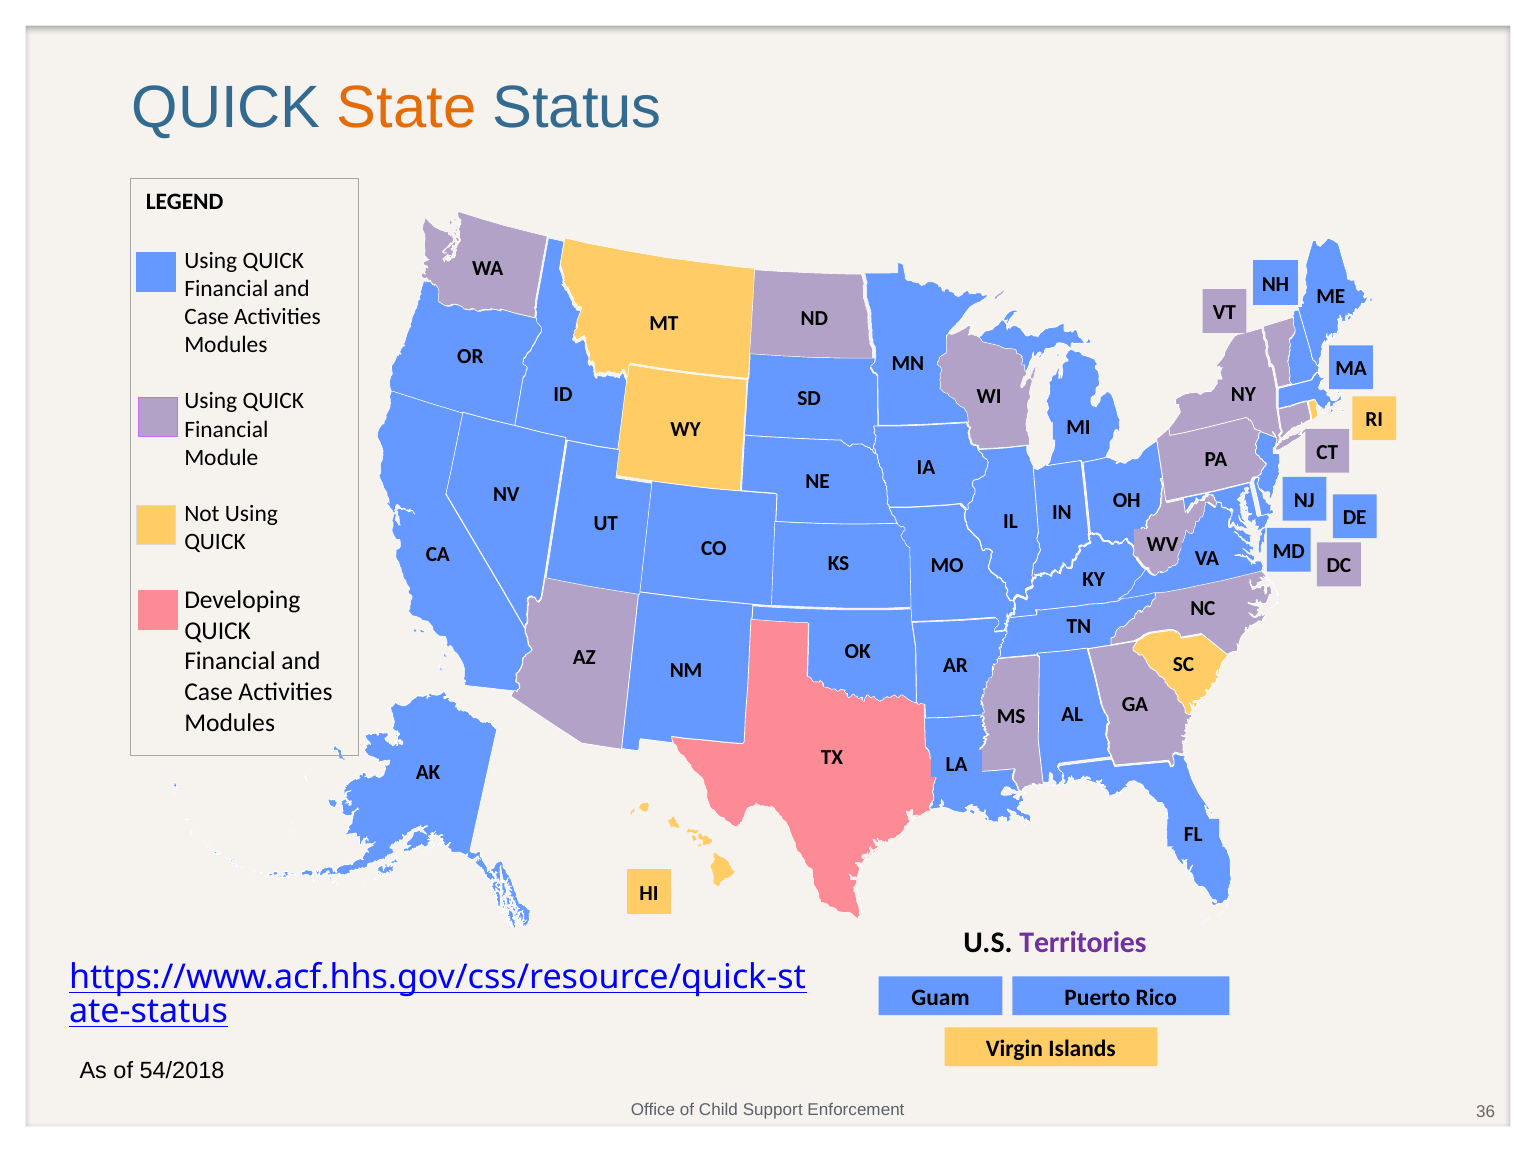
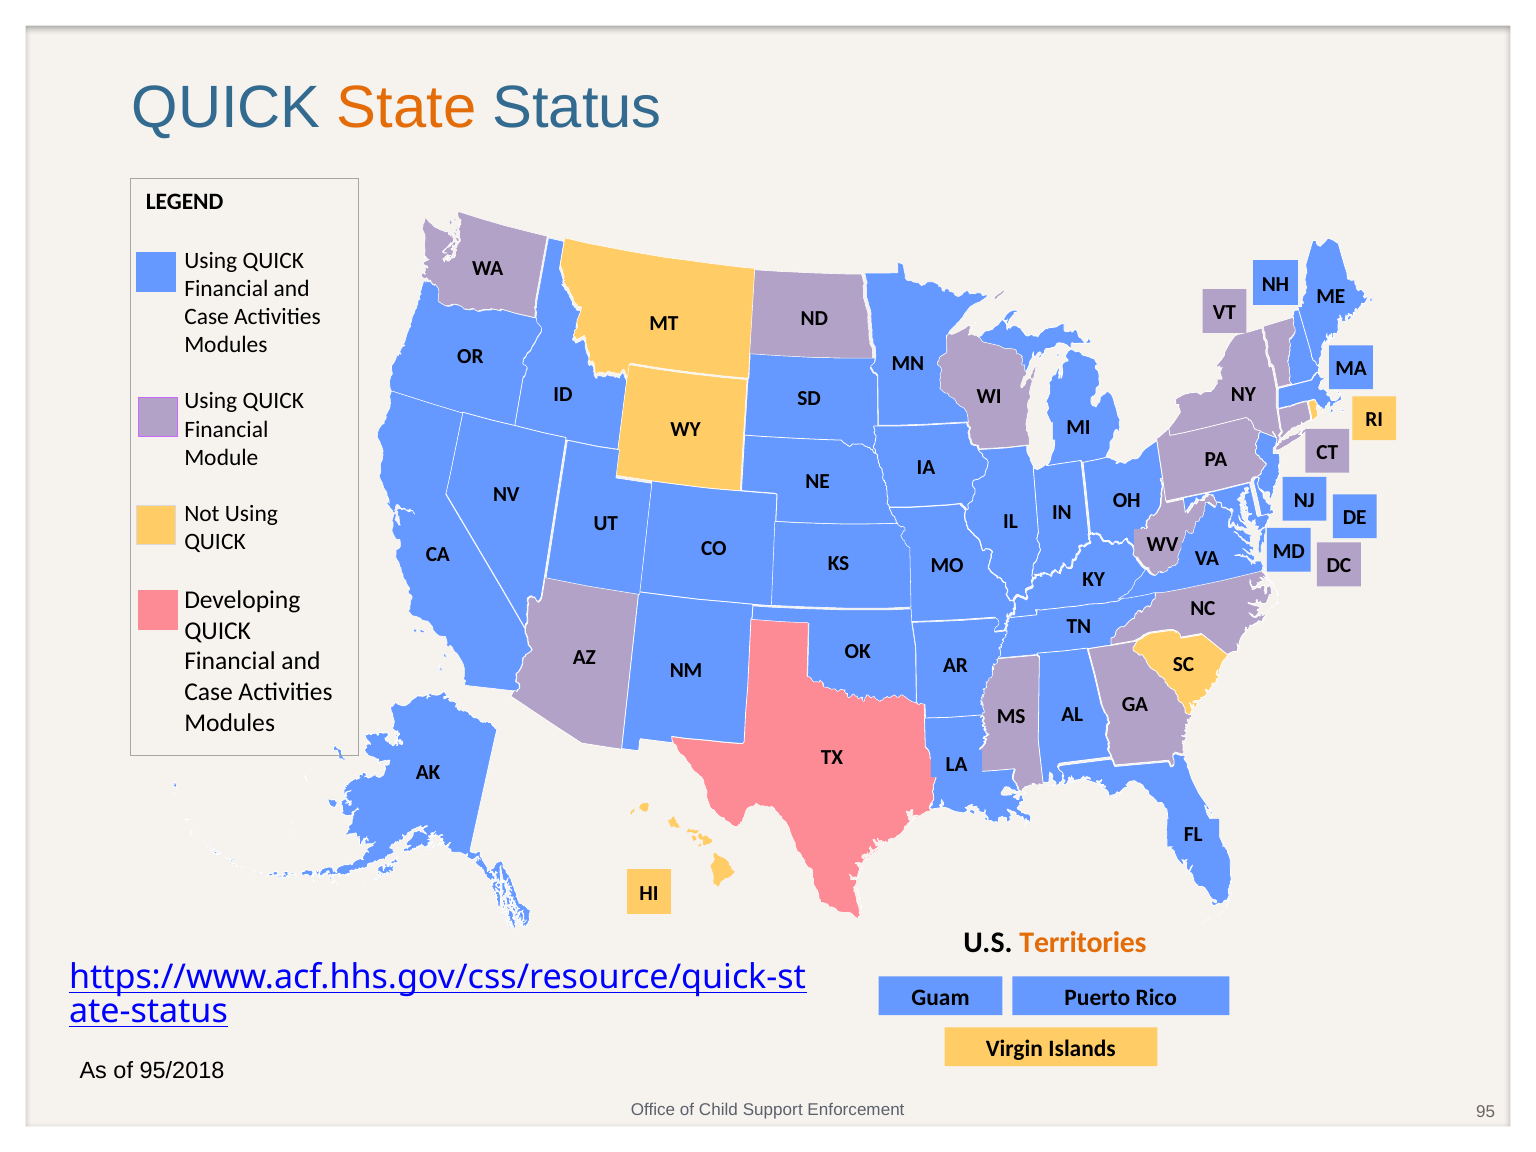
Territories colour: purple -> orange (1083, 943)
54/2018: 54/2018 -> 95/2018 (182, 1071)
36: 36 -> 95 (1486, 1112)
